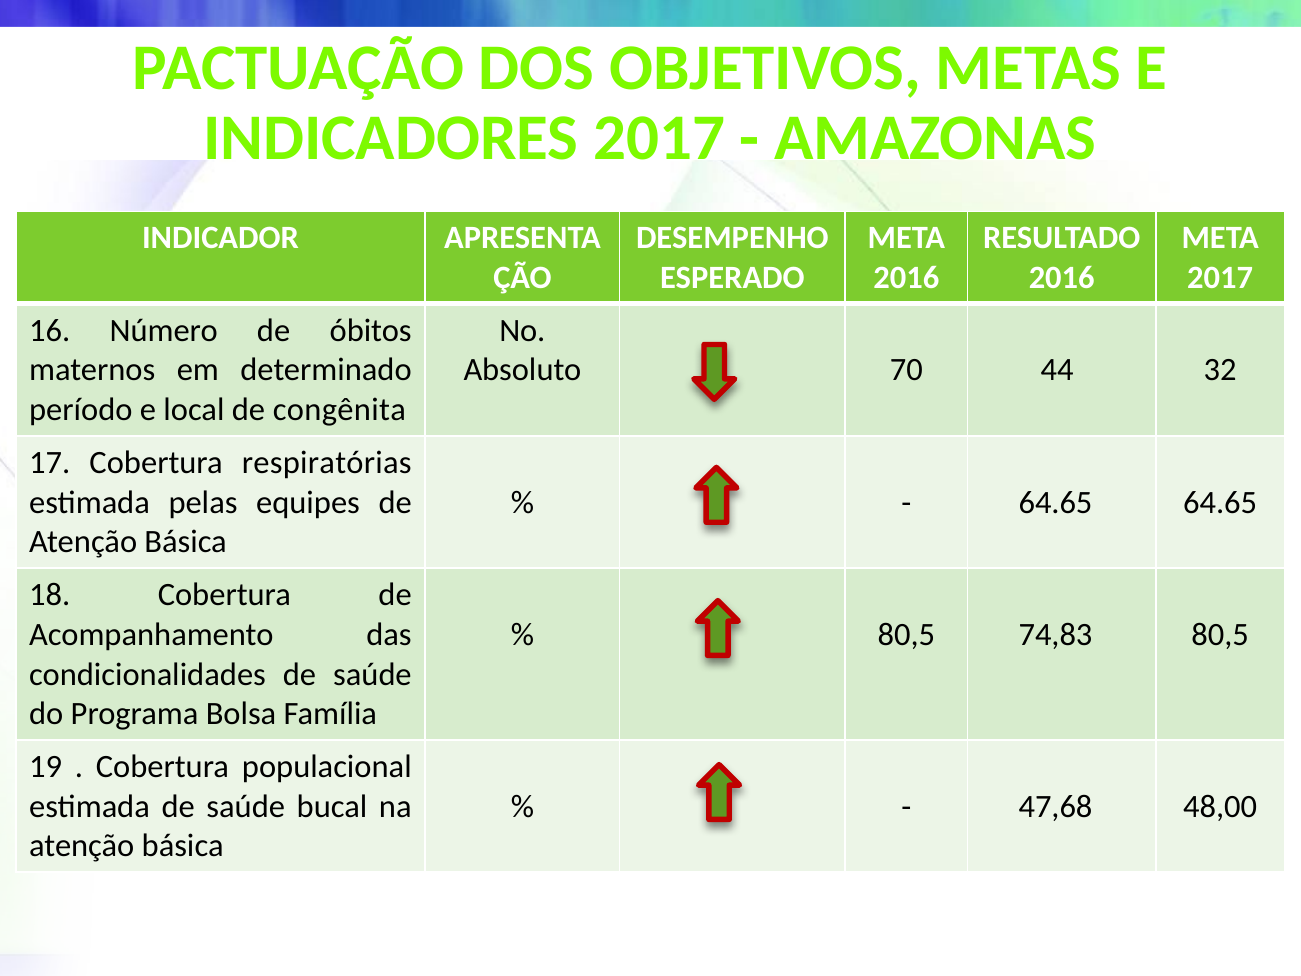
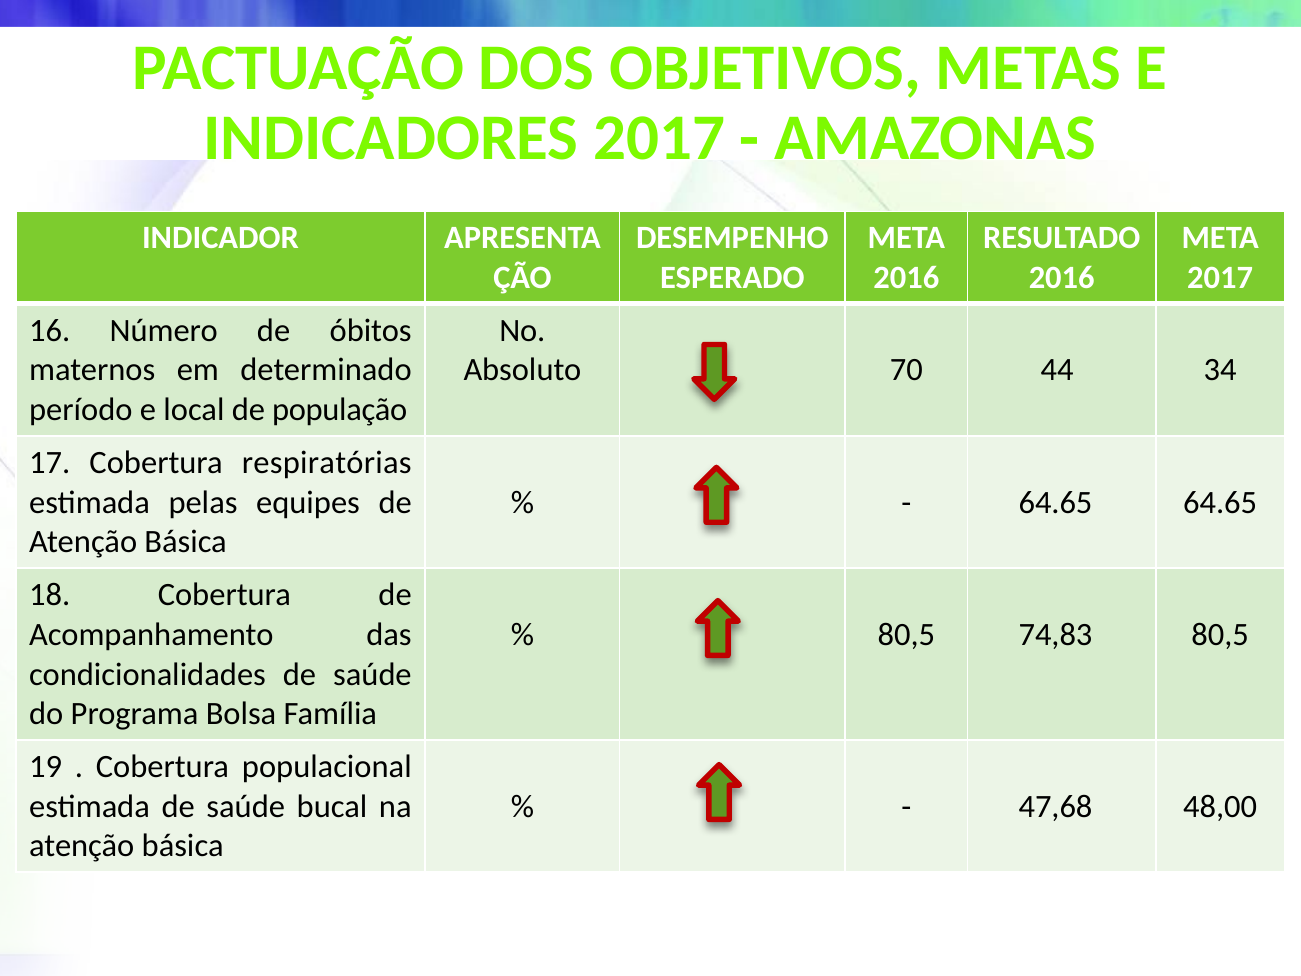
32: 32 -> 34 (1220, 370)
congênita: congênita -> população (340, 410)
